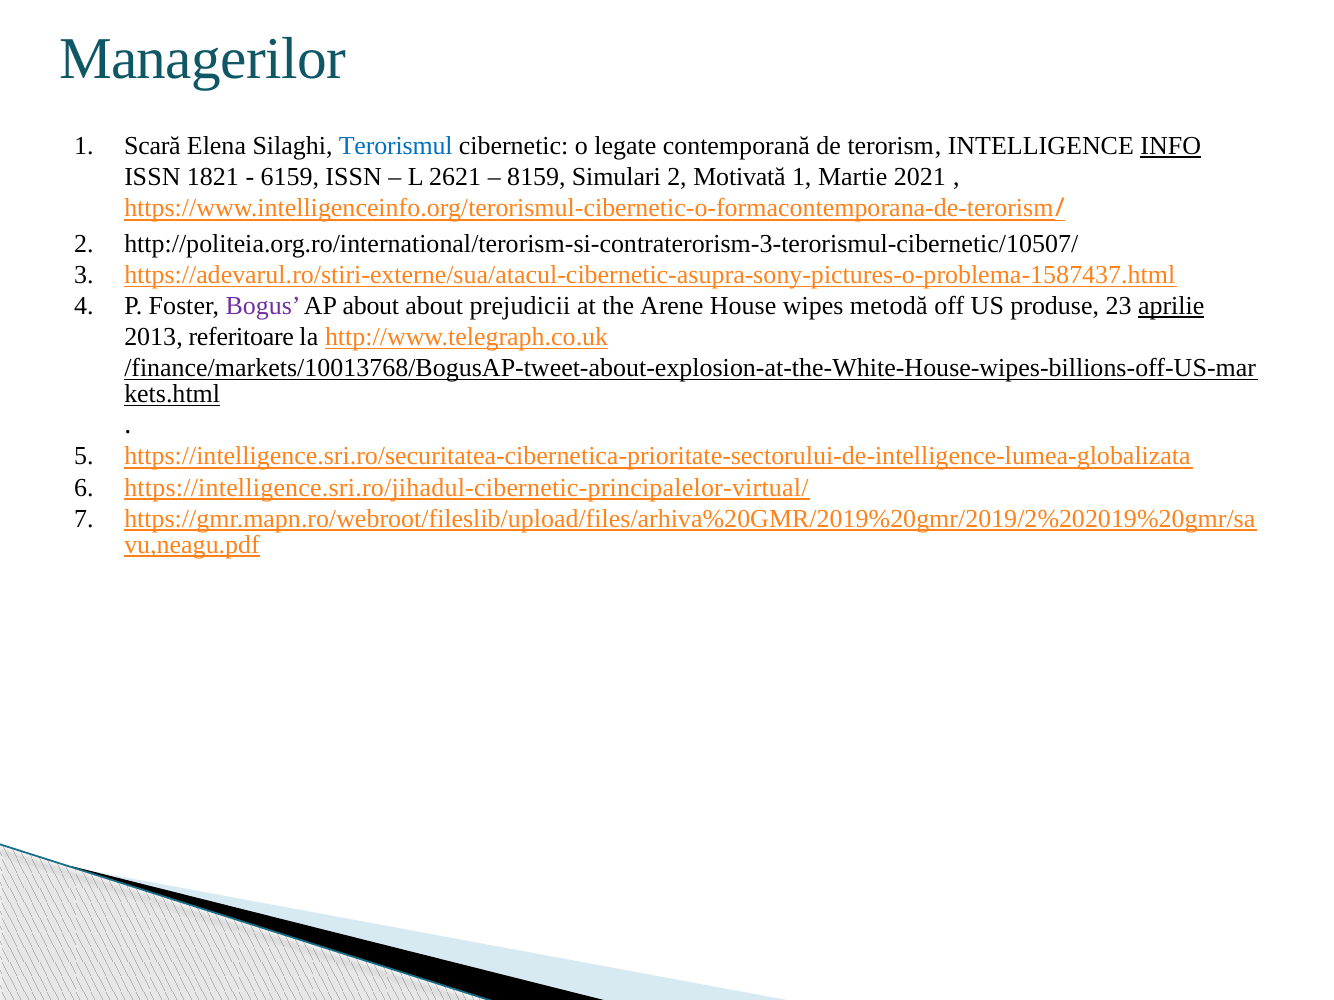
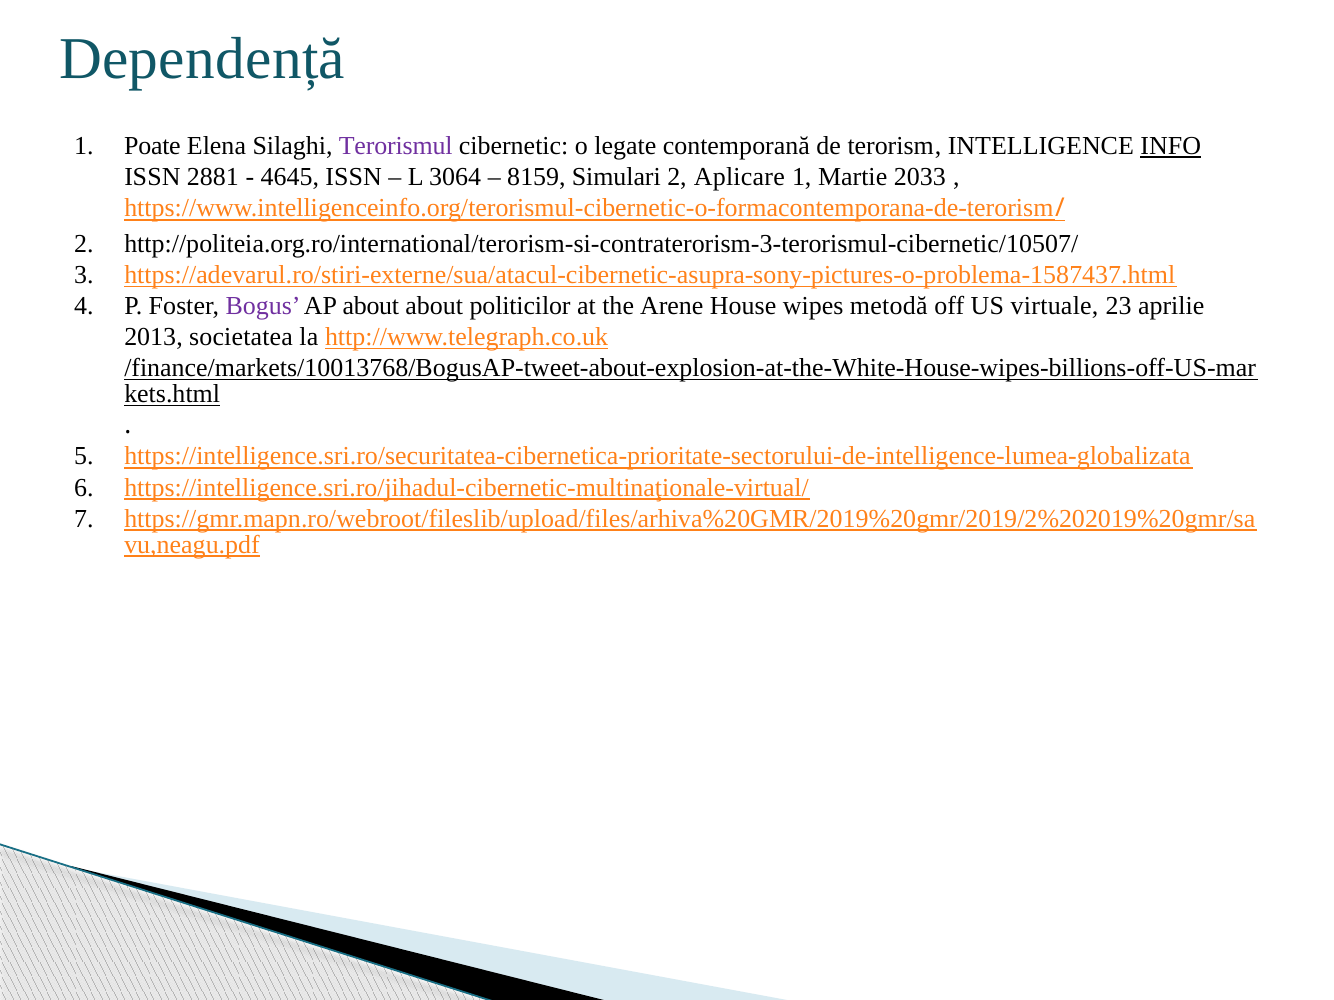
Managerilor: Managerilor -> Dependență (202, 59)
Scară: Scară -> Poate (152, 146)
Terorismul colour: blue -> purple (396, 146)
1821: 1821 -> 2881 (213, 177)
6159: 6159 -> 4645 (290, 177)
2621: 2621 -> 3064 (455, 177)
Motivată: Motivată -> Aplicare (739, 177)
2021: 2021 -> 2033 (920, 177)
prejudicii: prejudicii -> politicilor (520, 306)
produse: produse -> virtuale (1055, 306)
aprilie underline: present -> none (1171, 306)
referitoare: referitoare -> societatea (241, 337)
https://intelligence.sri.ro/jihadul-cibernetic-principalelor-virtual/: https://intelligence.sri.ro/jihadul-cibernetic-principalelor-virtual/ -> https://intelligence.sri.ro/jihadul-cibernetic-multinaţionale-virtual/ (467, 488)
